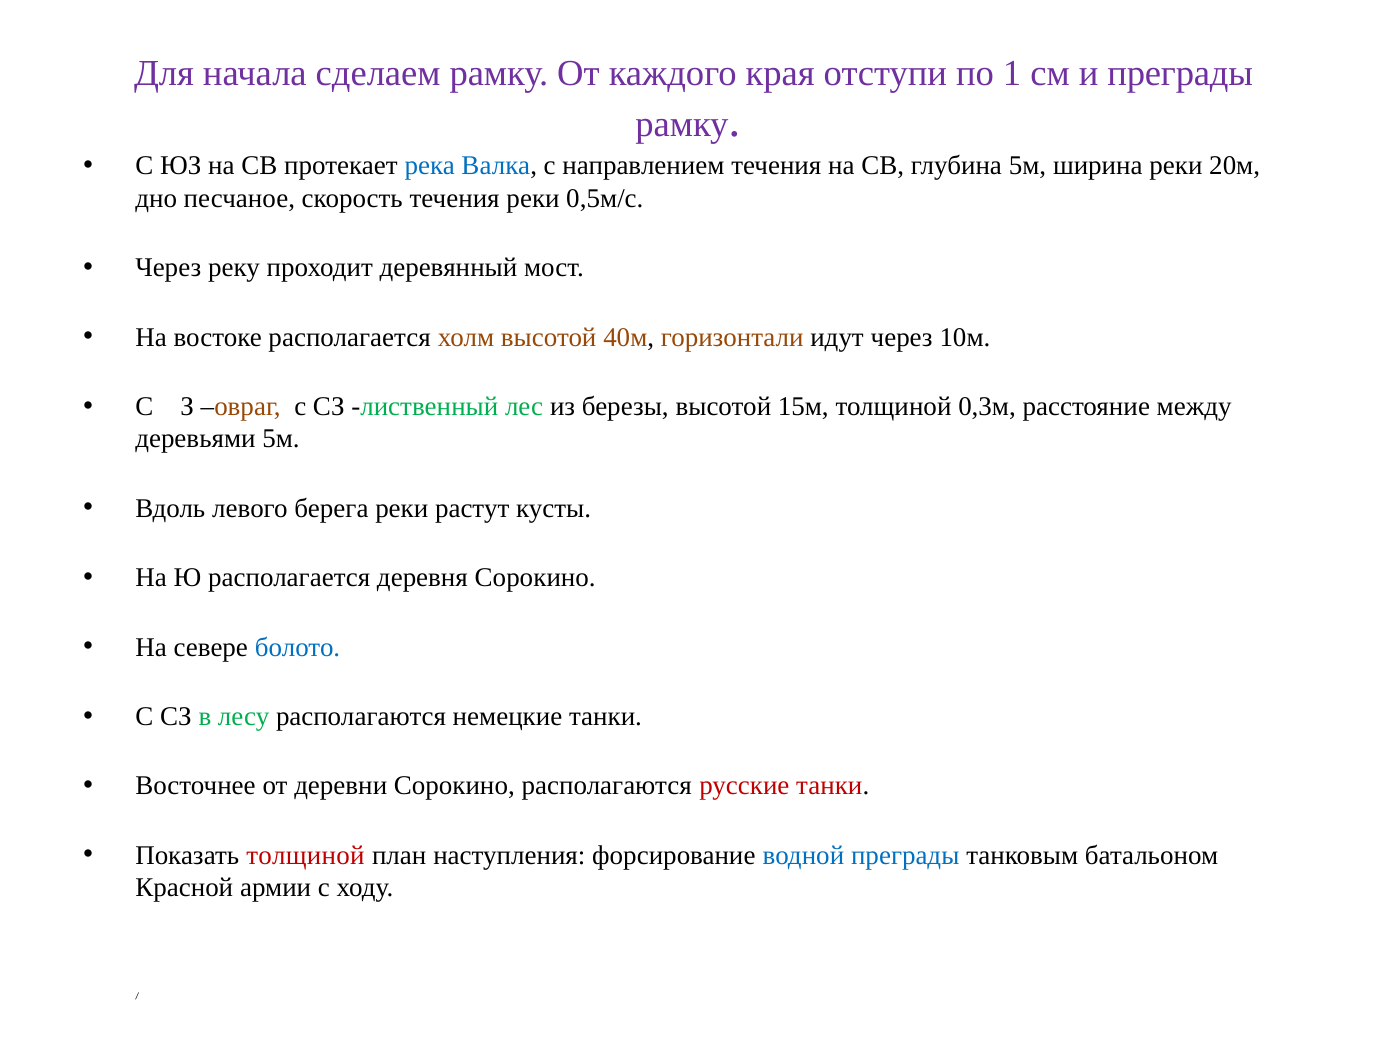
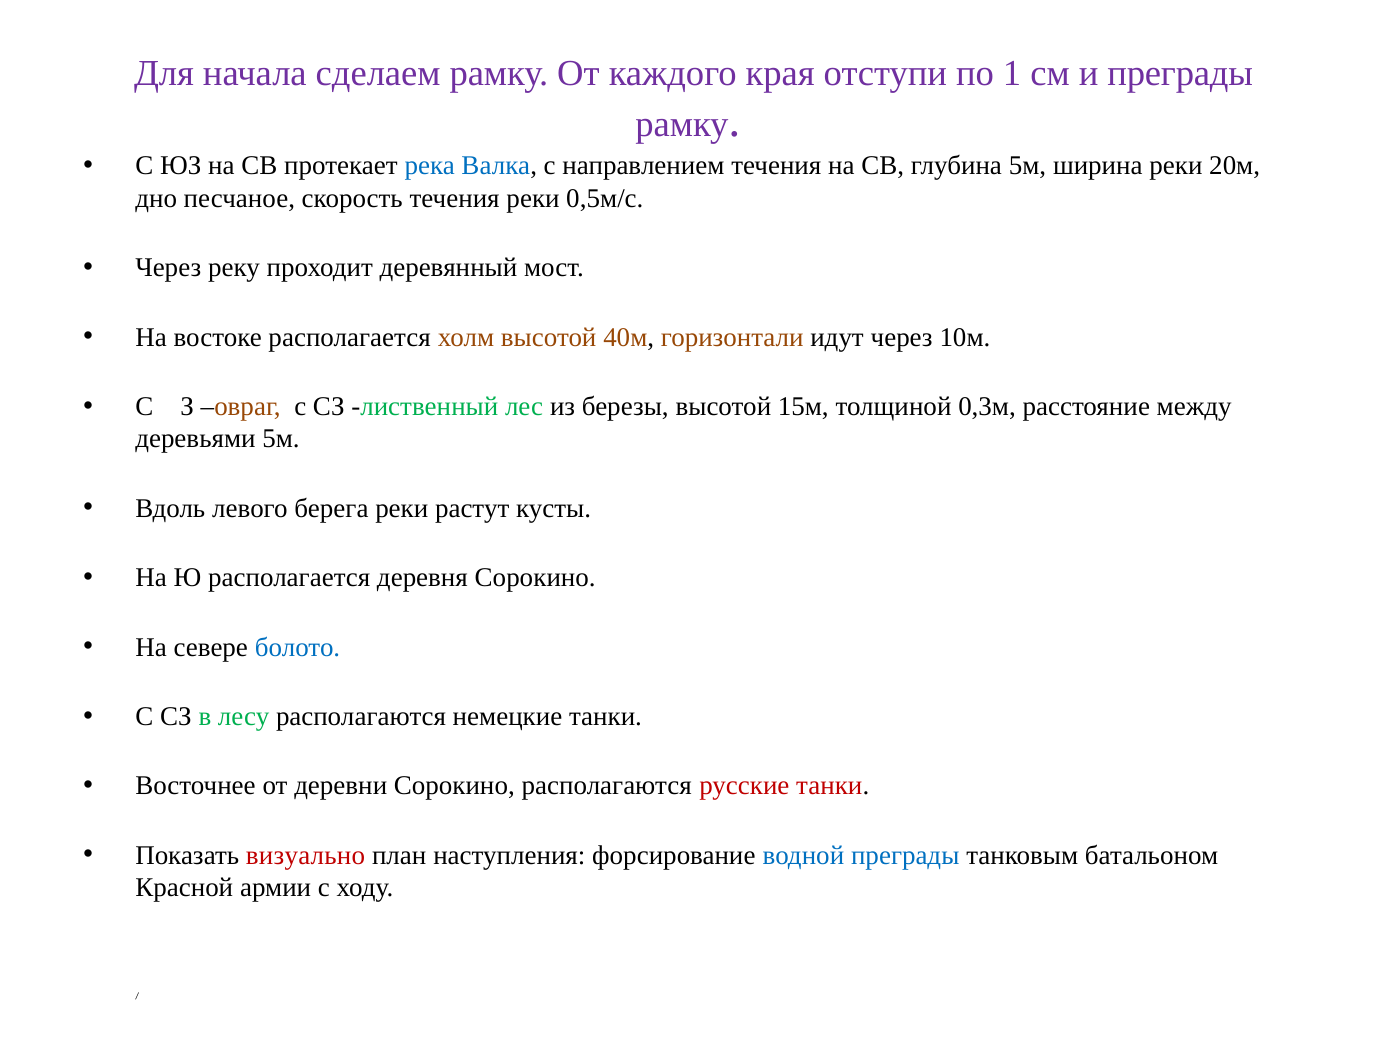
Показать толщиной: толщиной -> визуально (306, 855)
